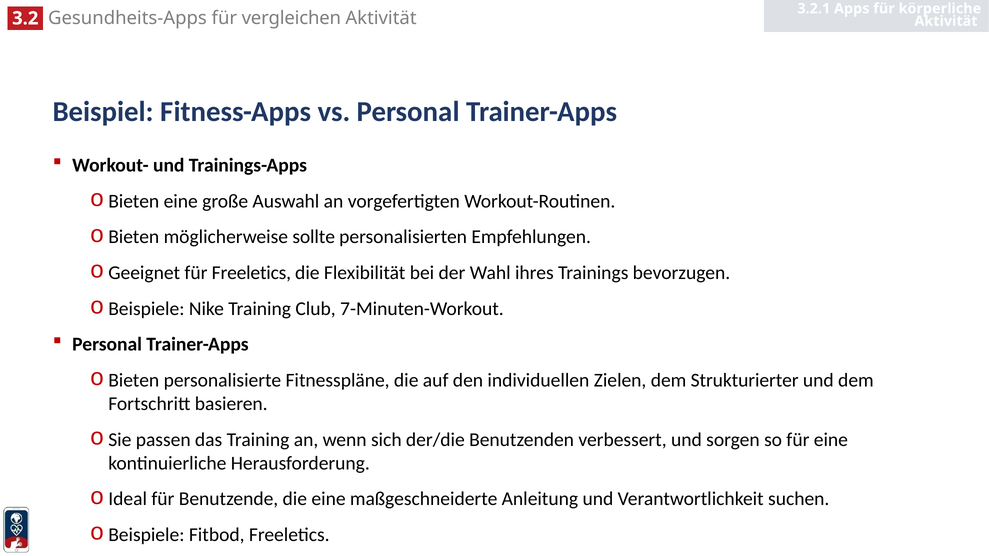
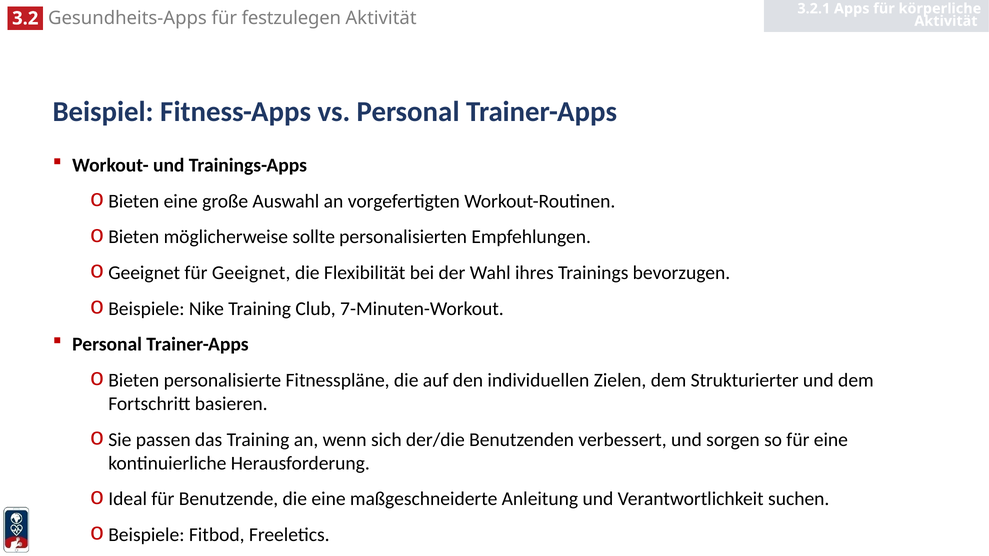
vergleichen: vergleichen -> festzulegen (291, 18)
für Freeletics: Freeletics -> Geeignet (251, 273)
